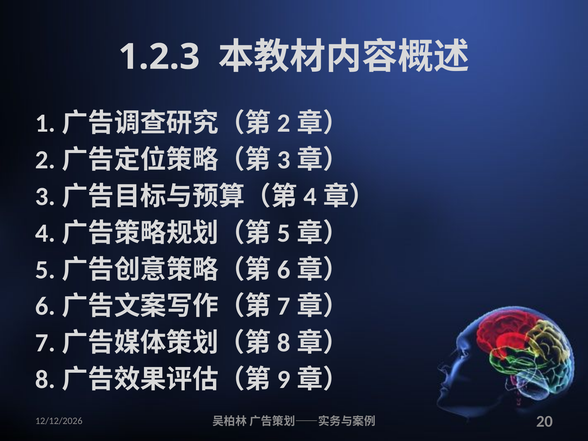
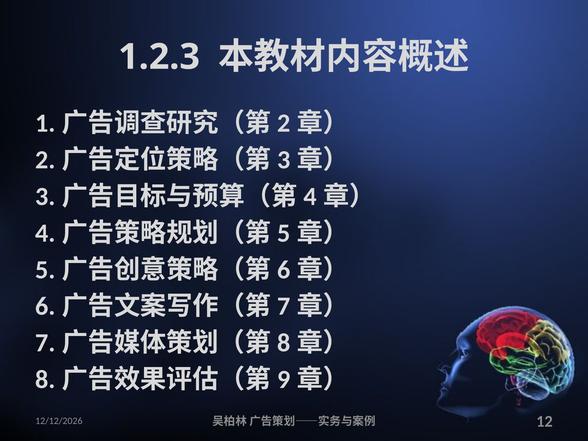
20: 20 -> 12 (544, 421)
